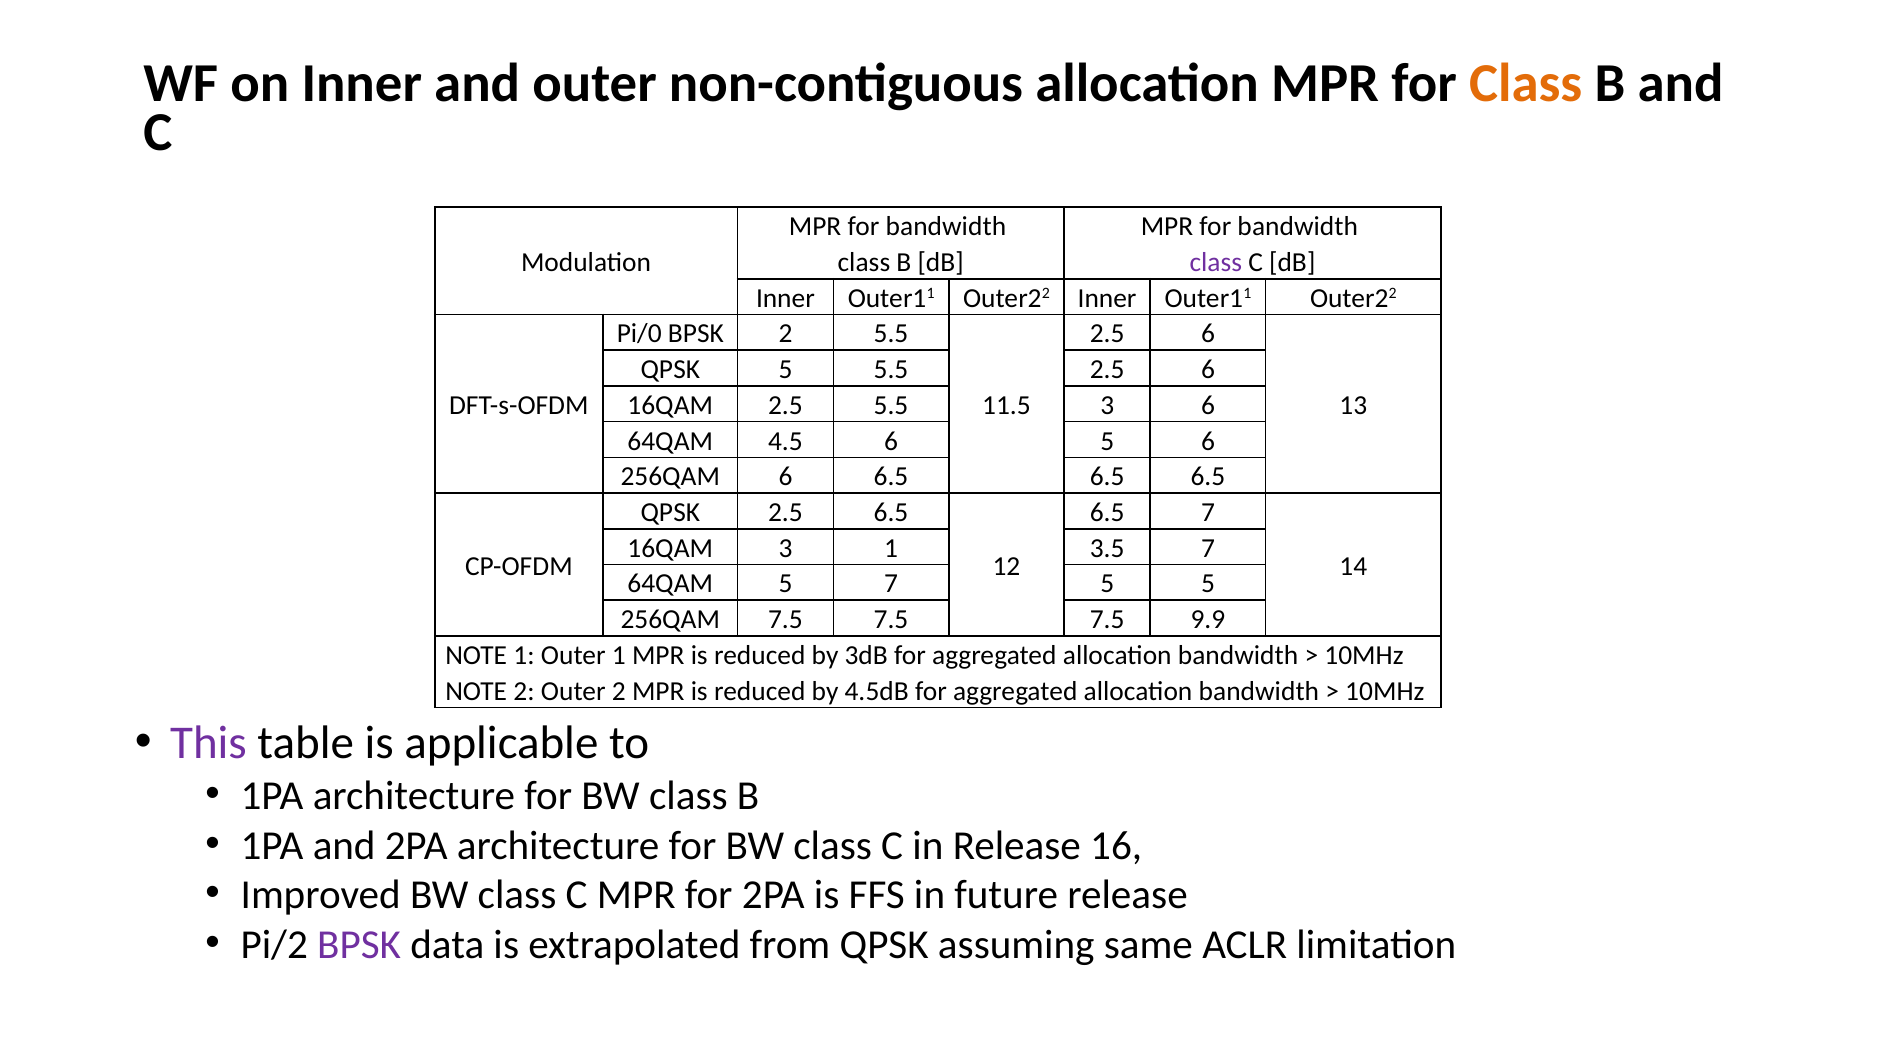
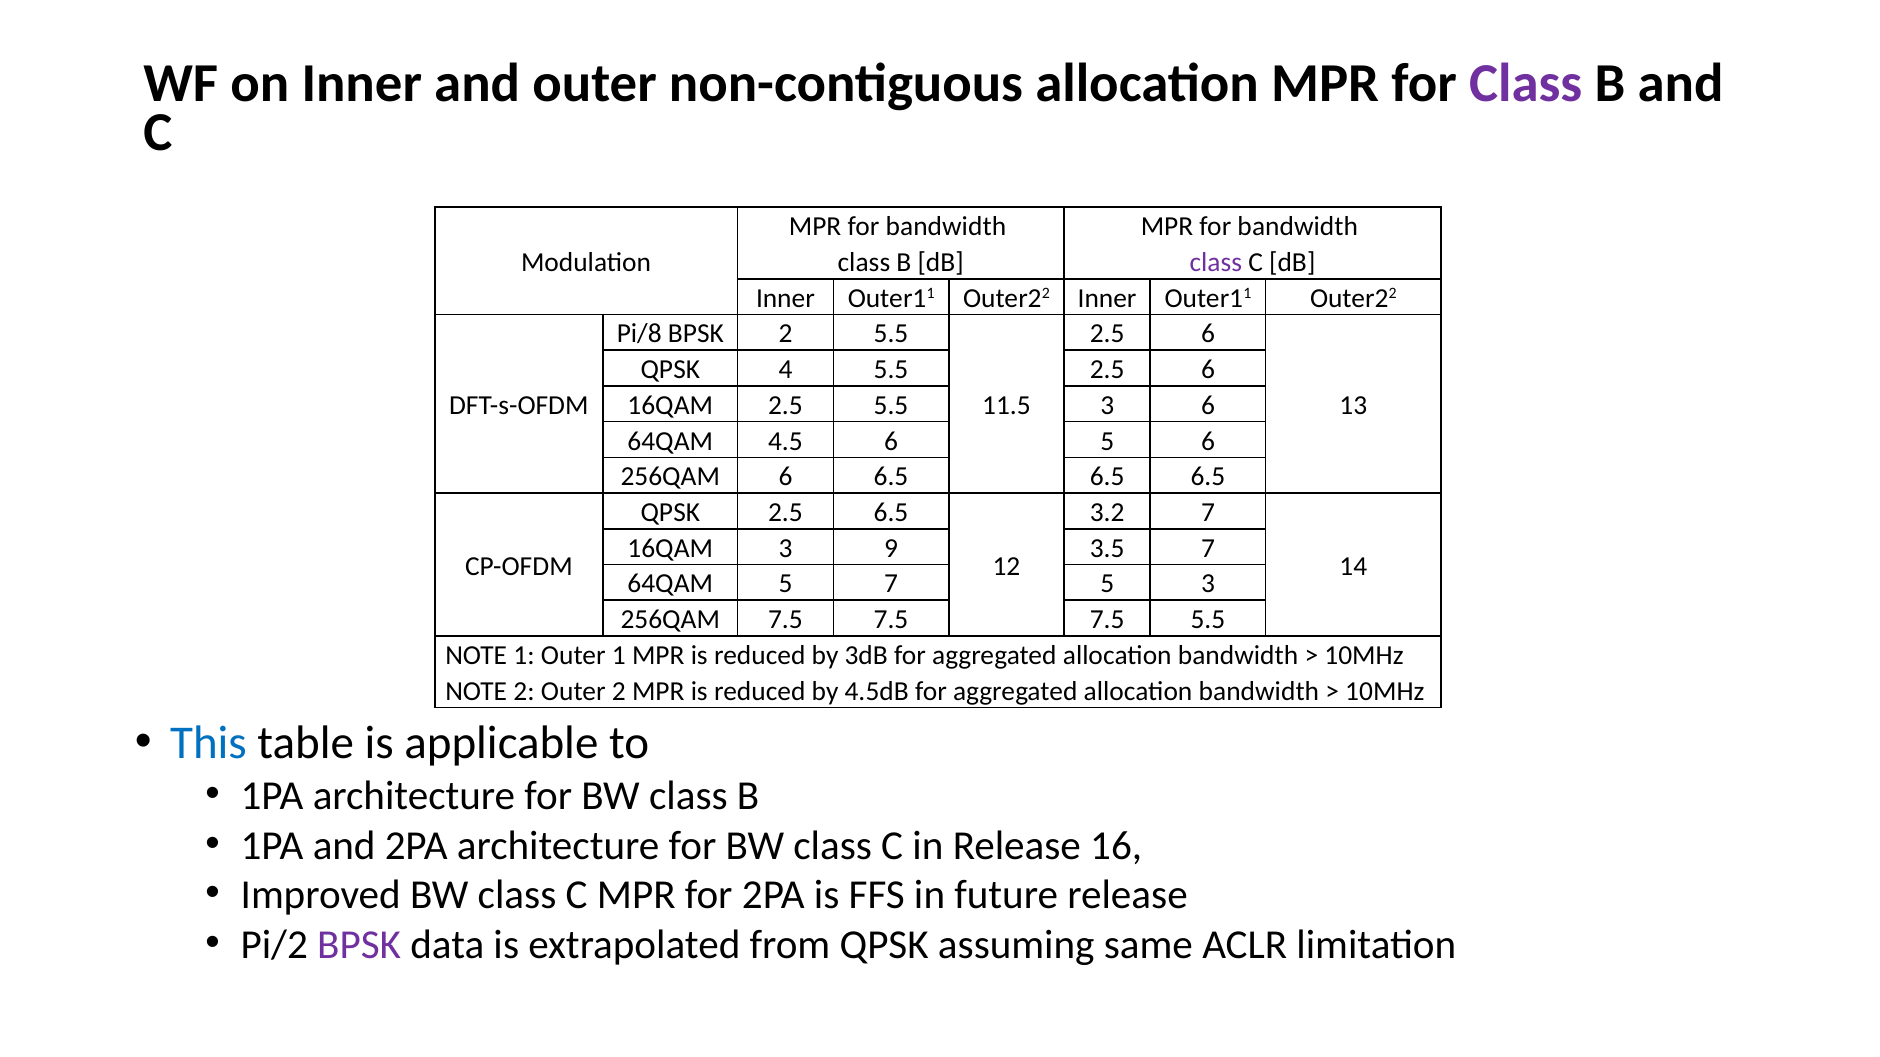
Class colour: orange -> purple (1526, 84)
Pi/0: Pi/0 -> Pi/8 (639, 334)
QPSK 5: 5 -> 4 (785, 370)
6.5: 6.5 -> 3.2 (1107, 513)
3 1: 1 -> 9 (891, 548)
5 5: 5 -> 3 (1208, 584)
7.5 9.9: 9.9 -> 5.5 (1208, 620)
This colour: purple -> blue (209, 744)
